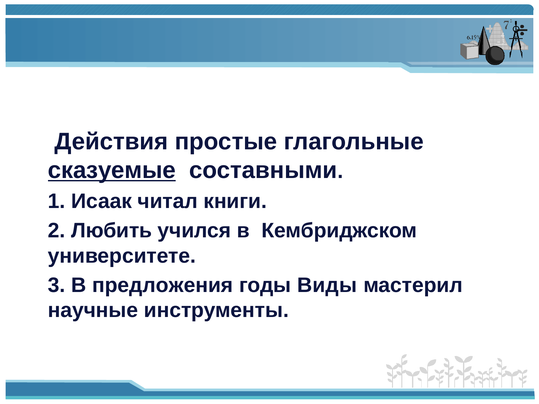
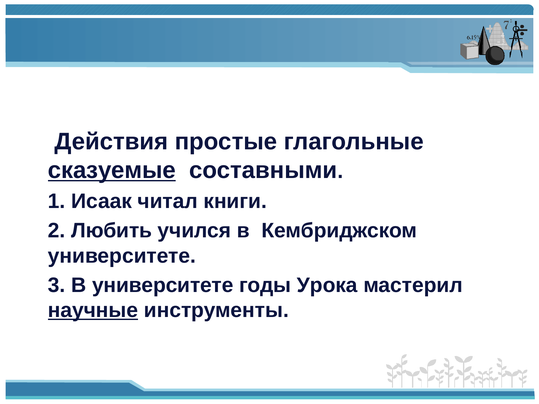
В предложения: предложения -> университете (163, 285)
Виды: Виды -> Урока (327, 285)
научные underline: none -> present (93, 310)
